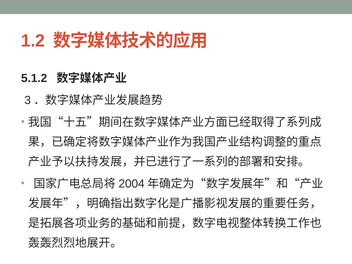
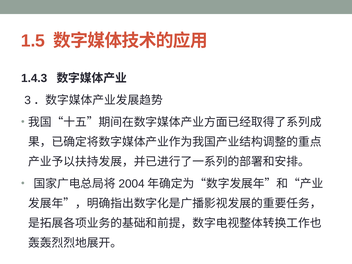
1.2: 1.2 -> 1.5 (33, 41)
5.1.2: 5.1.2 -> 1.4.3 (34, 78)
